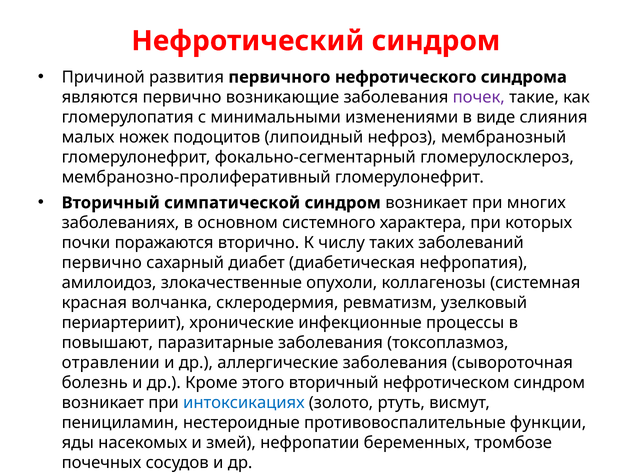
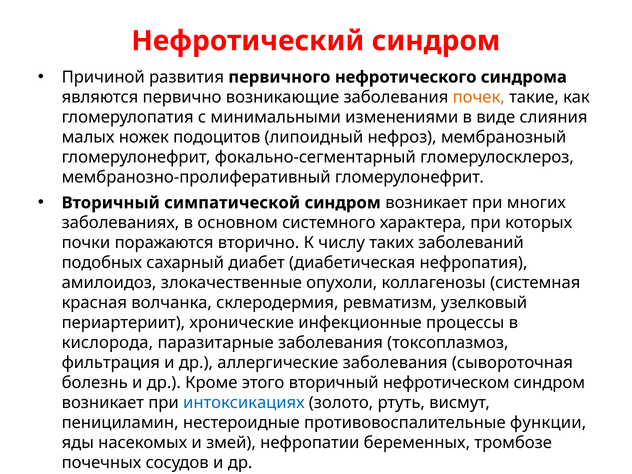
почек colour: purple -> orange (479, 97)
первично: первично -> подобных (102, 263)
повышают: повышают -> кислорода (107, 343)
отравлении: отравлении -> фильтрация (111, 363)
